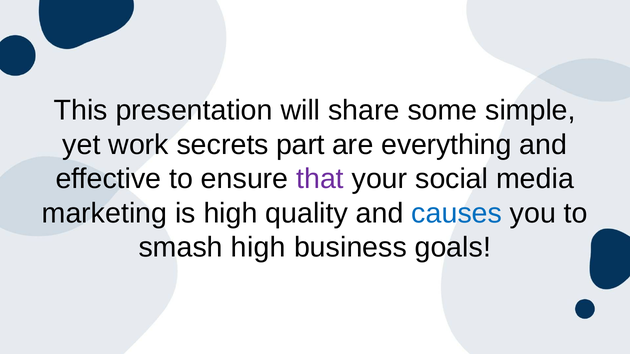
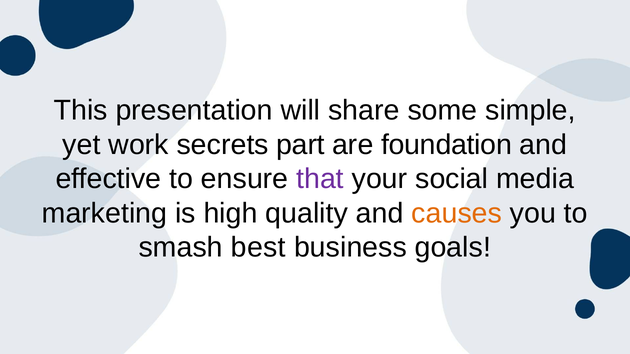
everything: everything -> foundation (447, 145)
causes colour: blue -> orange (457, 213)
smash high: high -> best (258, 248)
